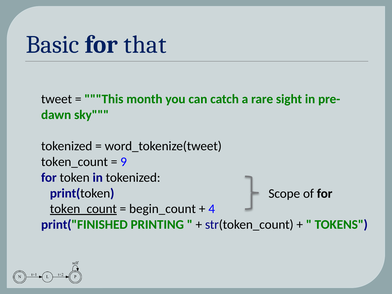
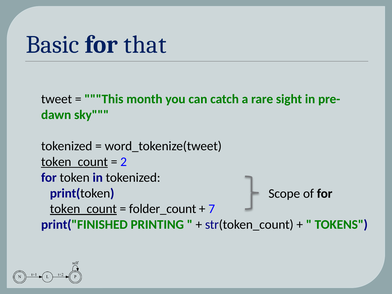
token_count underline: none -> present (75, 162)
9: 9 -> 2 (124, 162)
begin_count: begin_count -> folder_count (163, 209)
4: 4 -> 7 (212, 209)
